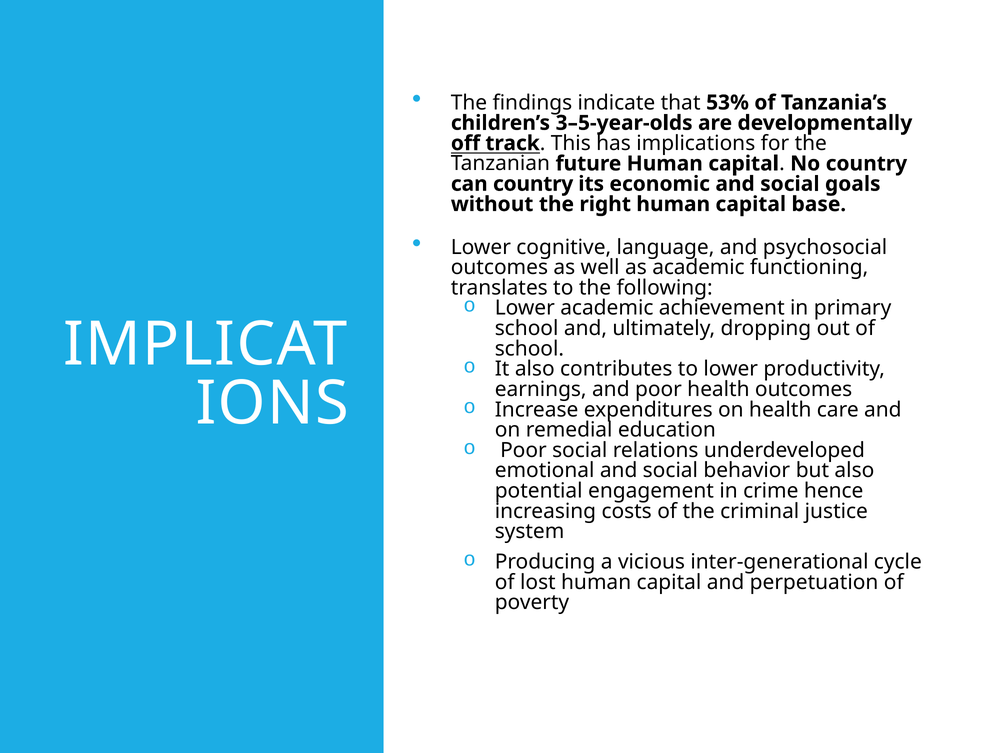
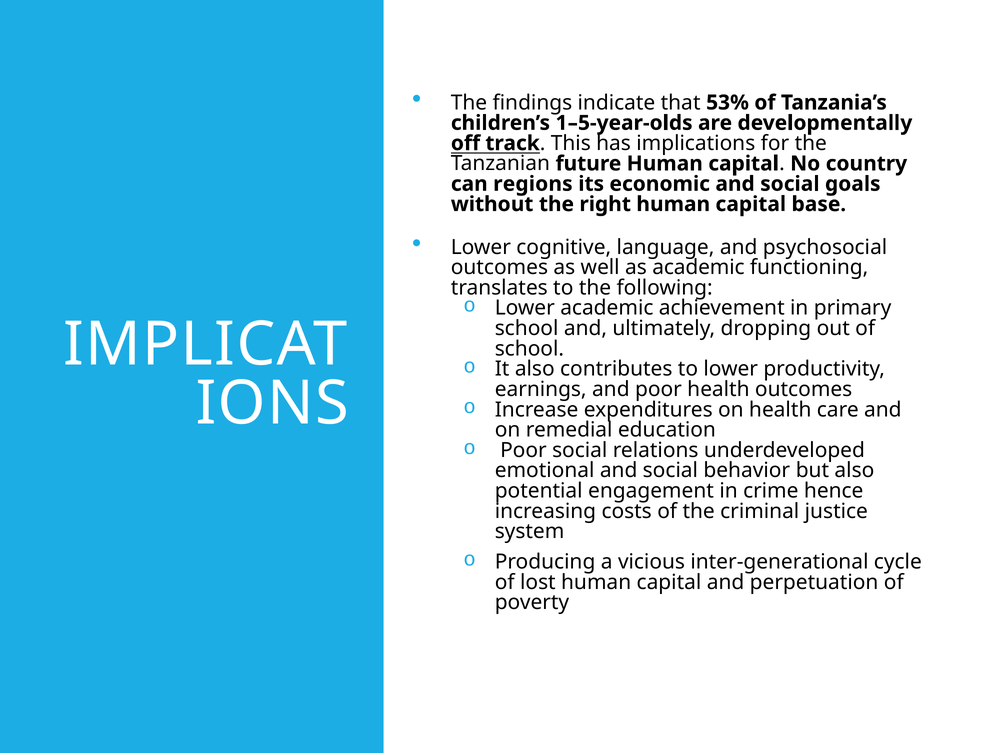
3–5-year-olds: 3–5-year-olds -> 1–5-year-olds (624, 123)
can country: country -> regions (533, 184)
